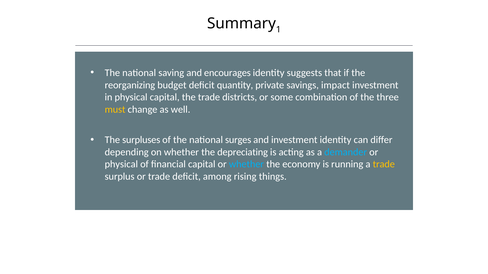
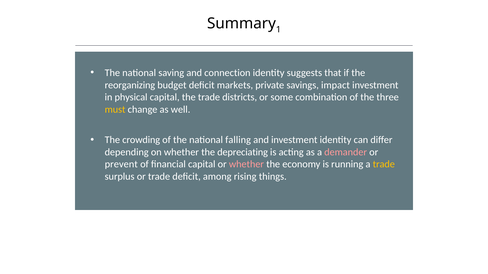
encourages: encourages -> connection (227, 73)
quantity: quantity -> markets (235, 85)
surpluses: surpluses -> crowding (141, 140)
surges: surges -> falling (238, 140)
demander colour: light blue -> pink (346, 152)
physical: physical -> prevent (121, 165)
whether colour: light blue -> pink (246, 165)
